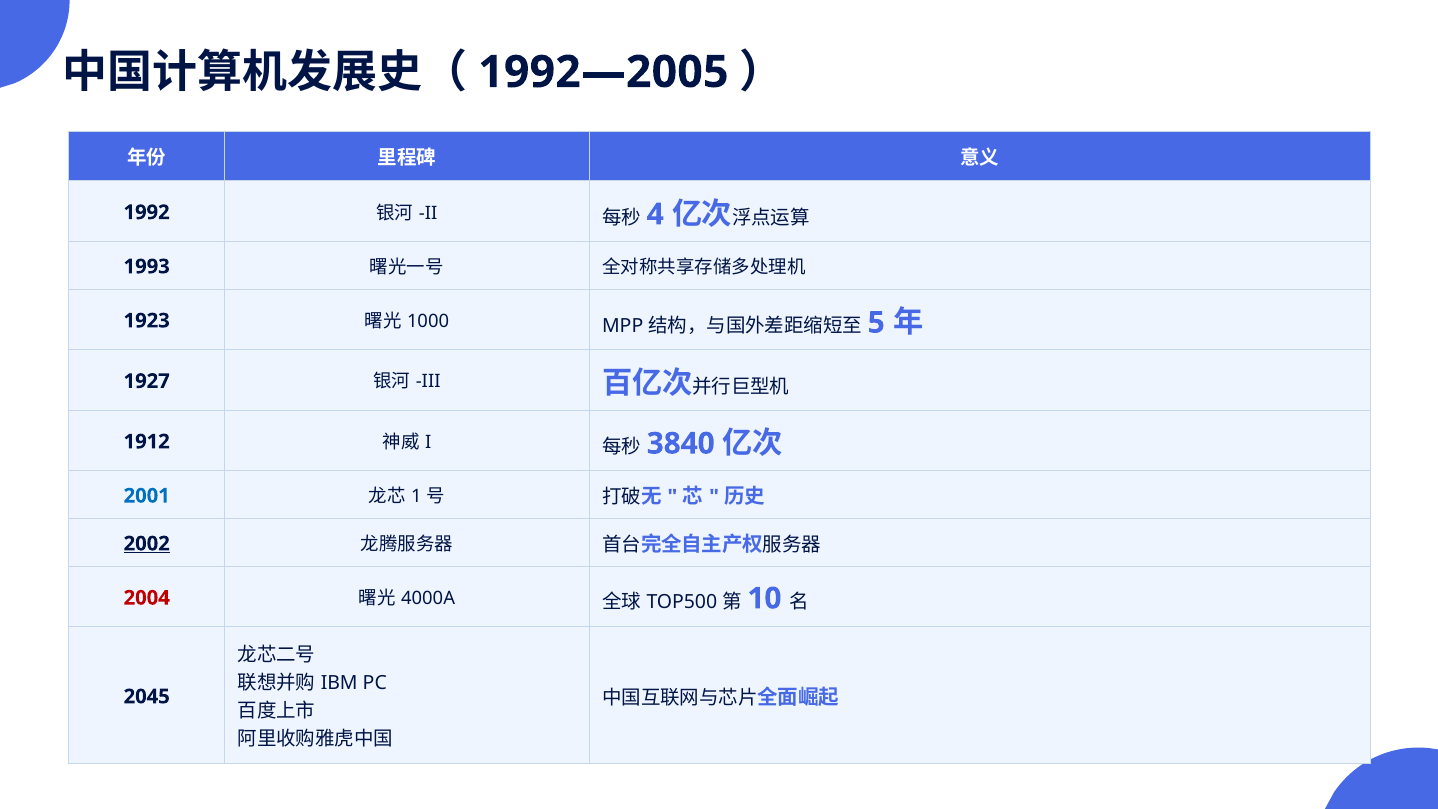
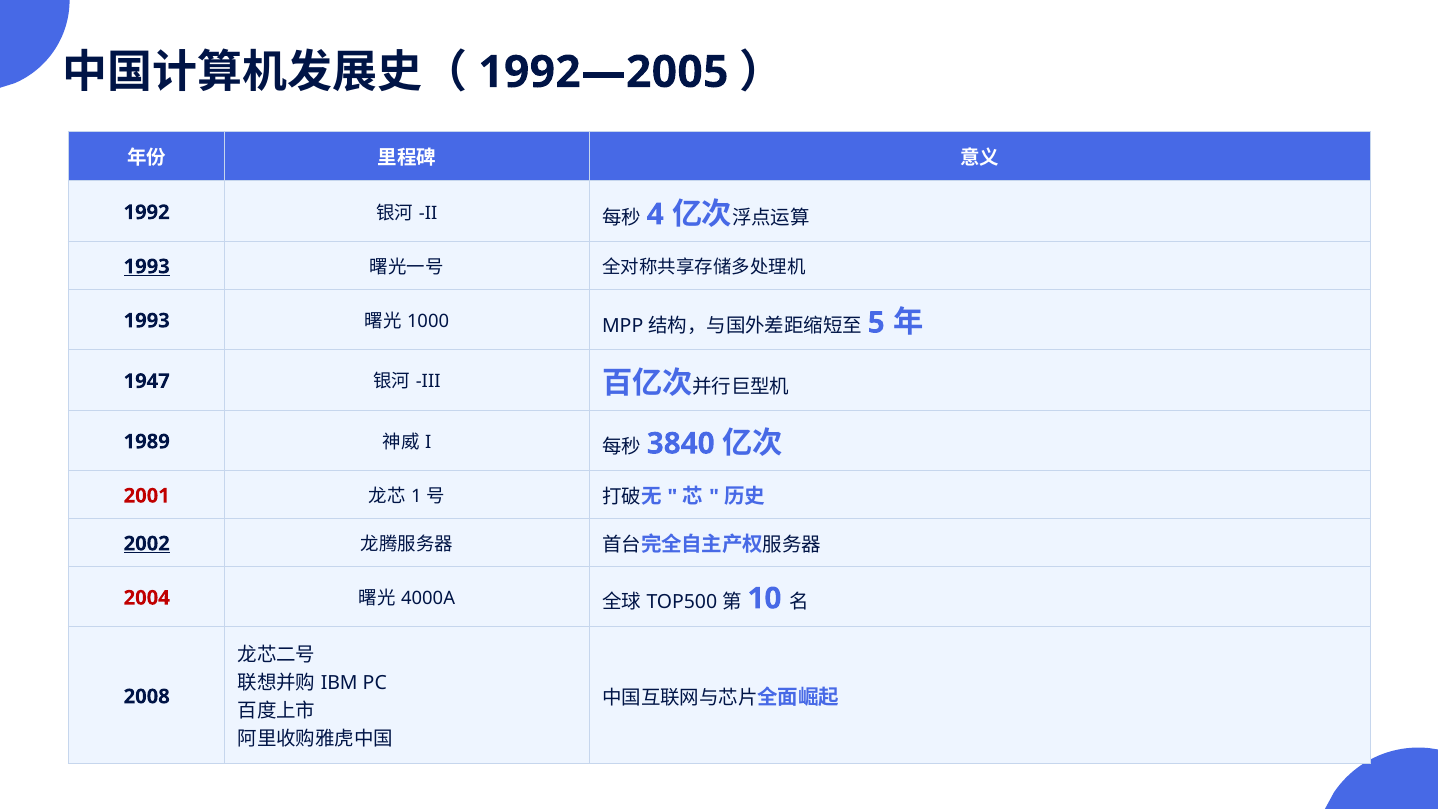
1993 underline: none -> present (147, 267)
1923: 1923 -> 1993 (147, 321)
1927: 1927 -> 1947 (147, 381)
1912: 1912 -> 1989 (147, 442)
2001 colour: blue -> red (147, 496)
2045: 2045 -> 2008 (147, 696)
